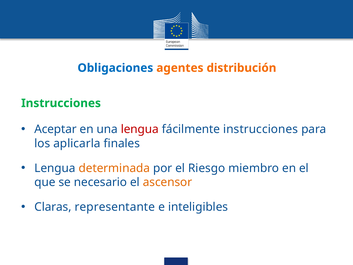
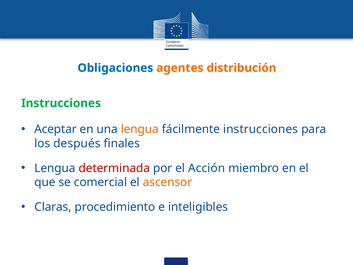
lengua colour: red -> orange (140, 129)
aplicarla: aplicarla -> después (77, 143)
determinada colour: orange -> red (114, 168)
Riesgo: Riesgo -> Acción (207, 168)
necesario: necesario -> comercial (101, 182)
representante: representante -> procedimiento (115, 207)
